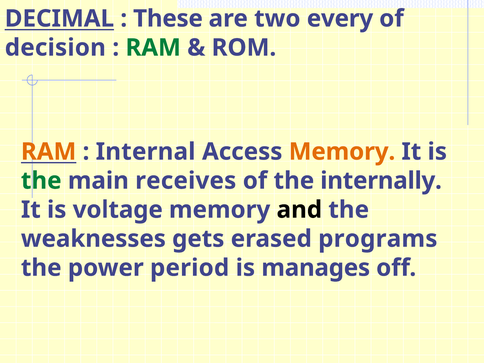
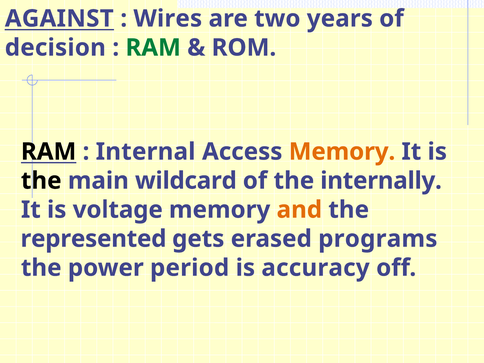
DECIMAL: DECIMAL -> AGAINST (59, 19)
These: These -> Wires (168, 19)
every: every -> years (340, 19)
RAM colour: orange -> black (49, 152)
the colour: green -> black (41, 181)
receives: receives -> wildcard (186, 181)
and colour: black -> orange (299, 210)
weaknesses: weaknesses -> represented (93, 239)
manages: manages -> accuracy (316, 268)
